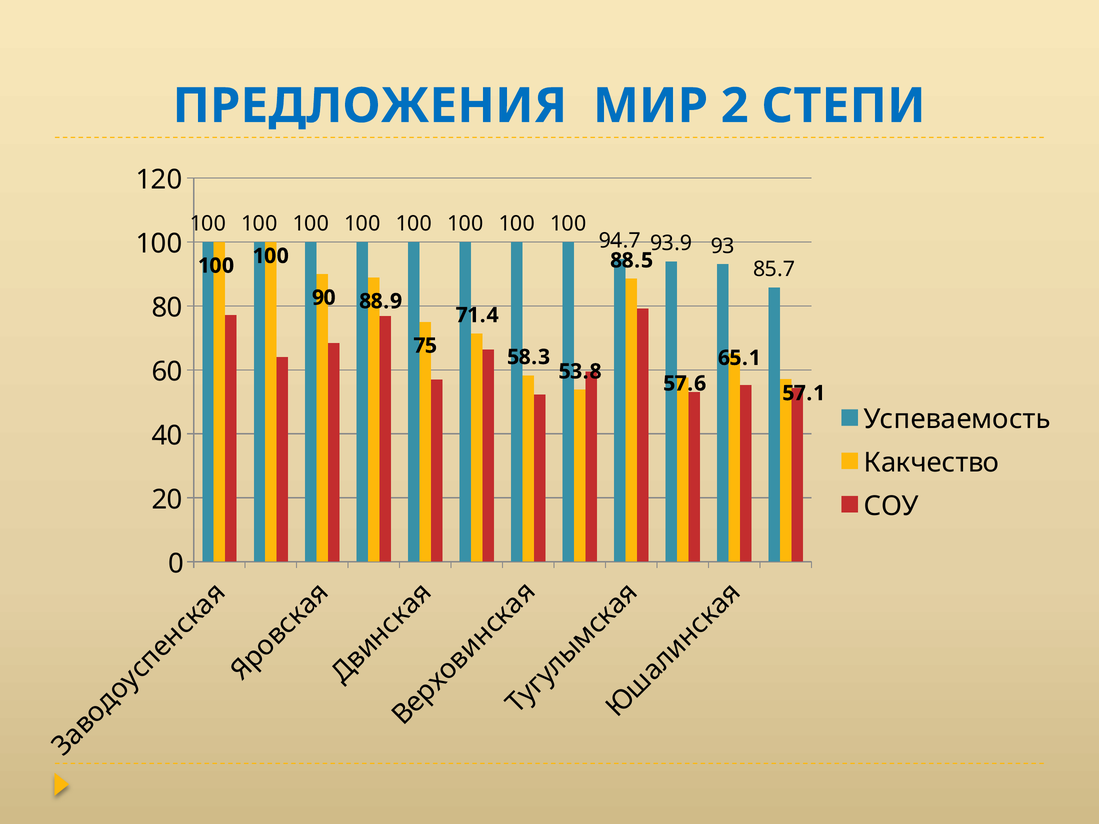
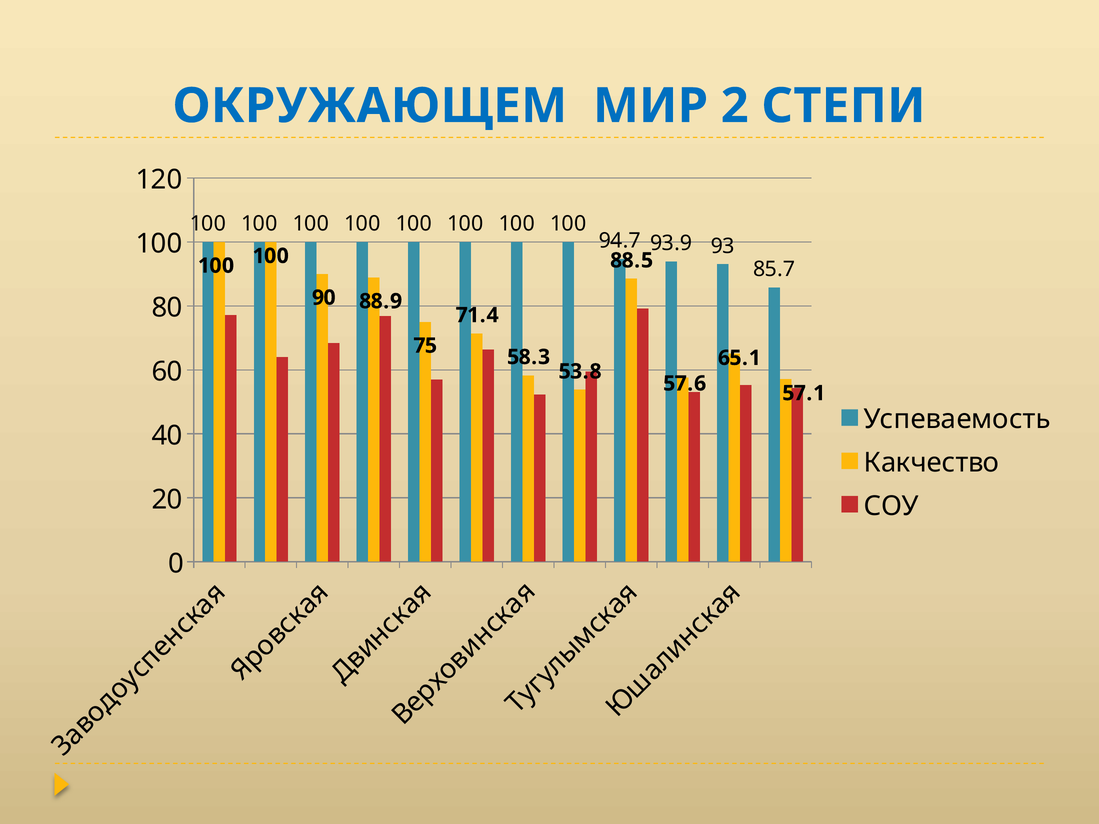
ПРЕДЛОЖЕНИЯ: ПРЕДЛОЖЕНИЯ -> ОКРУЖАЮЩЕМ (370, 106)
